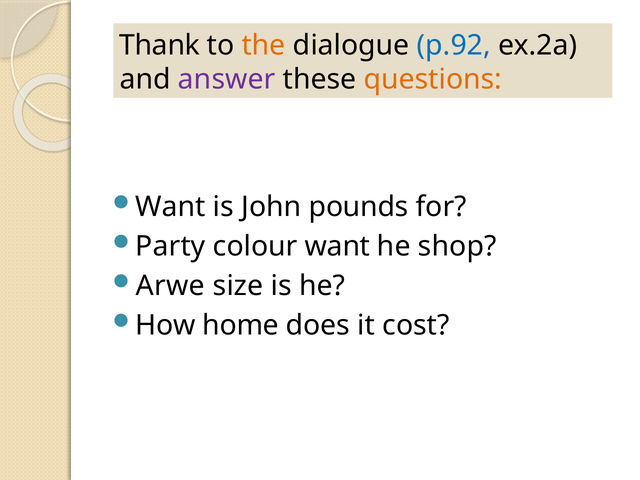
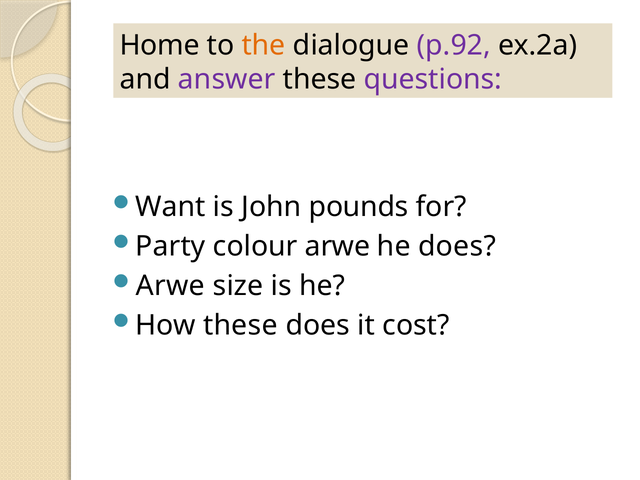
Thank: Thank -> Home (160, 45)
p.92 colour: blue -> purple (454, 45)
questions colour: orange -> purple (433, 80)
colour want: want -> arwe (337, 246)
he shop: shop -> does (457, 246)
How home: home -> these (240, 325)
